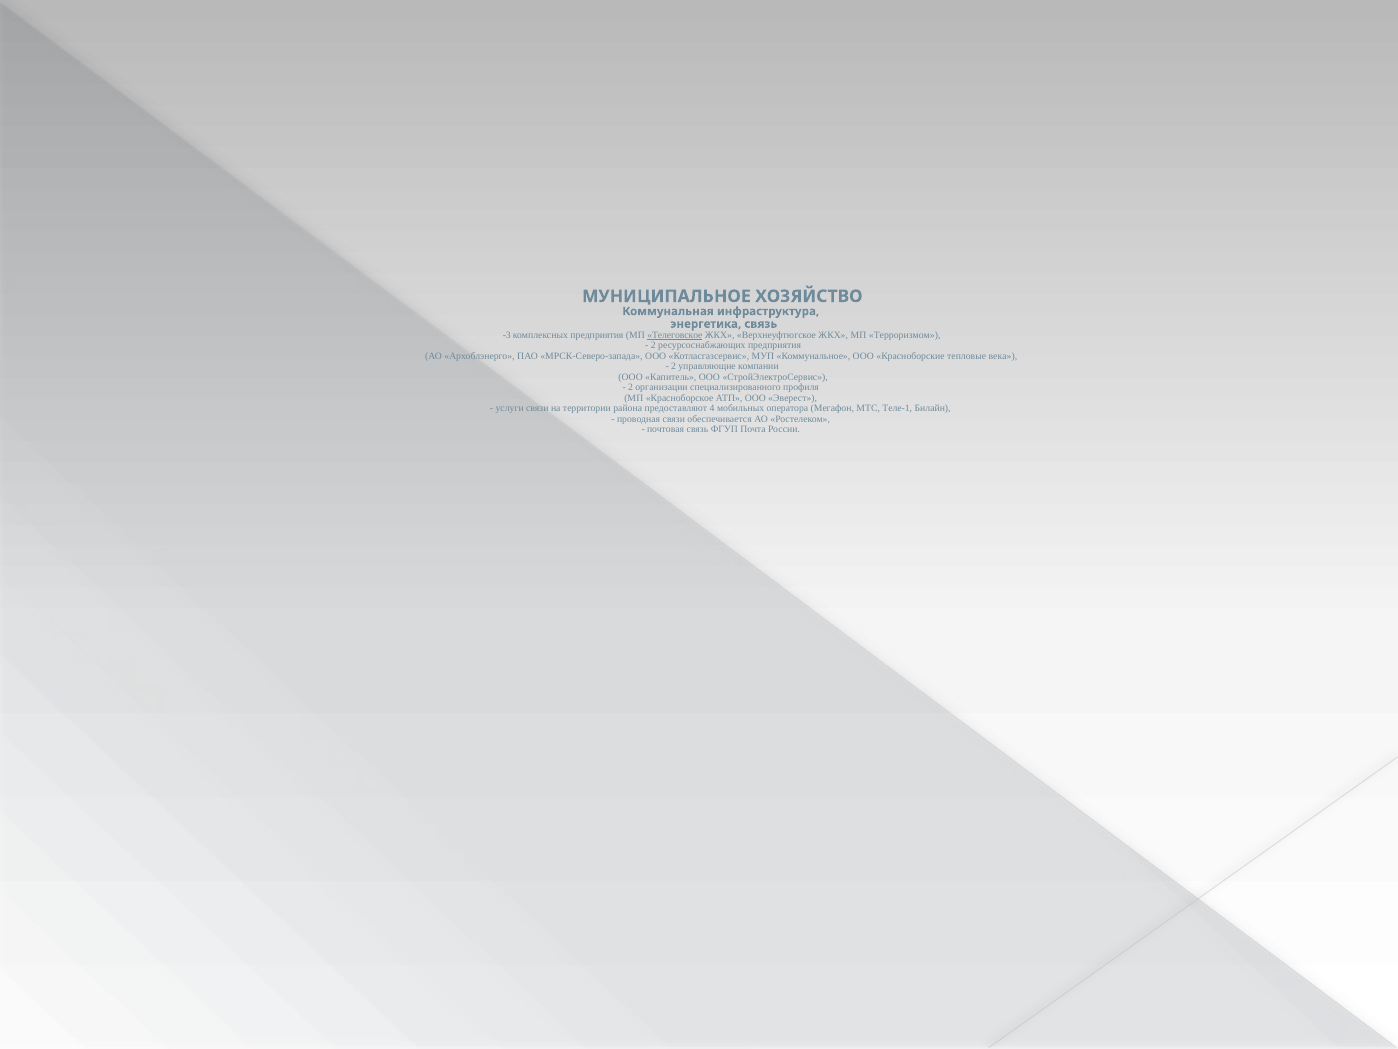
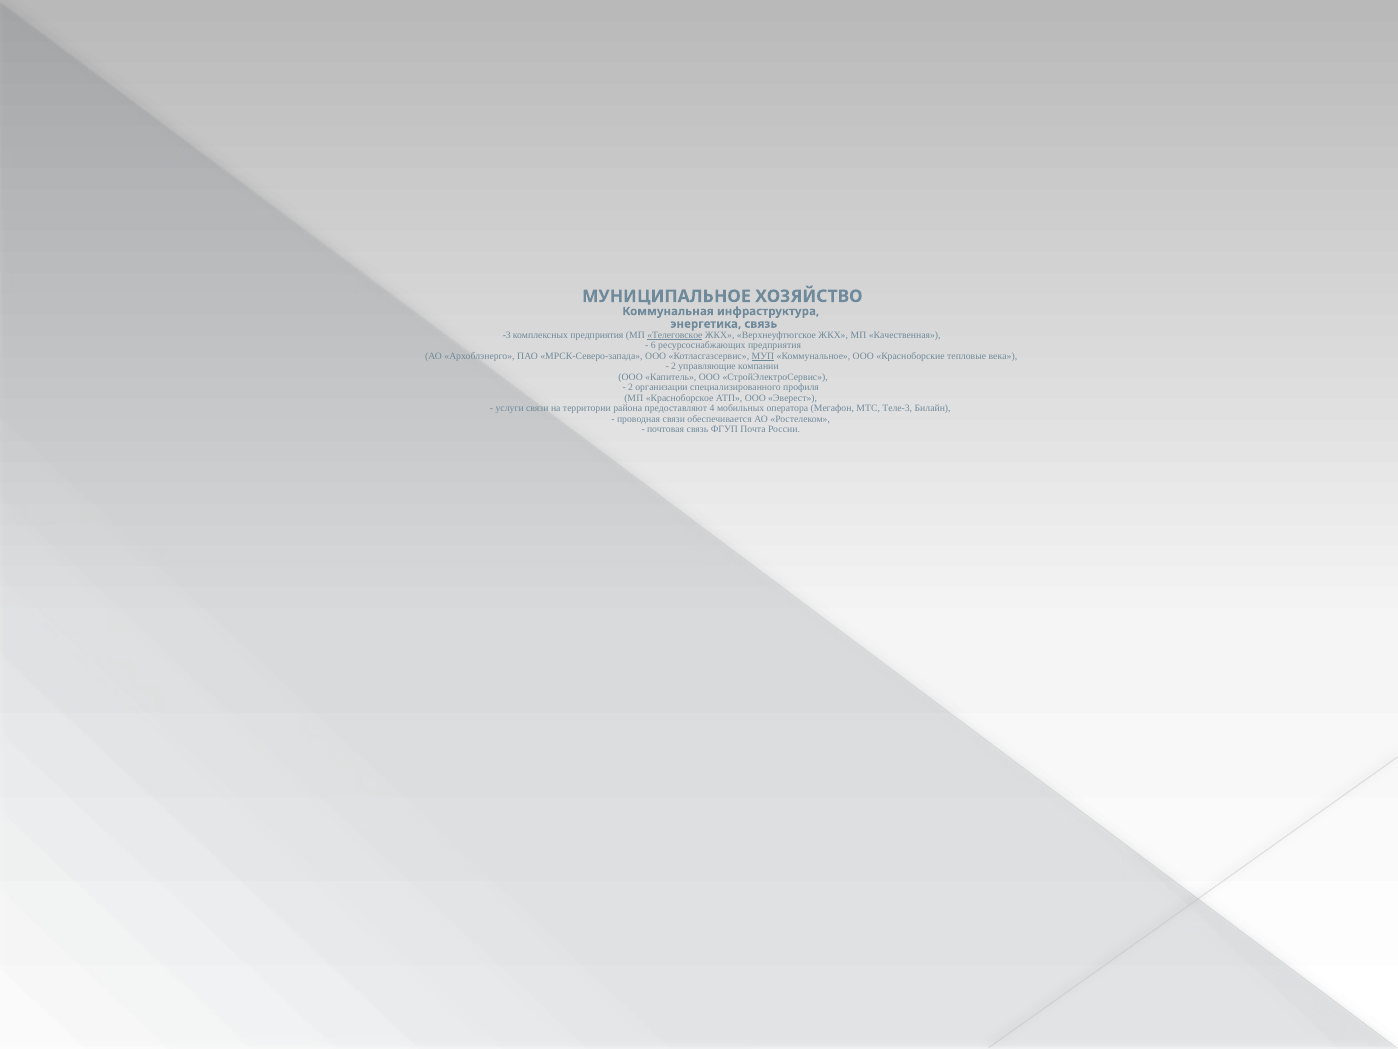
Терроризмом: Терроризмом -> Качественная (905, 335)
2: 2 -> 6 (653, 345)
МУП underline: none -> present (763, 356)
Теле-1: Теле-1 -> Теле-3 (897, 408)
